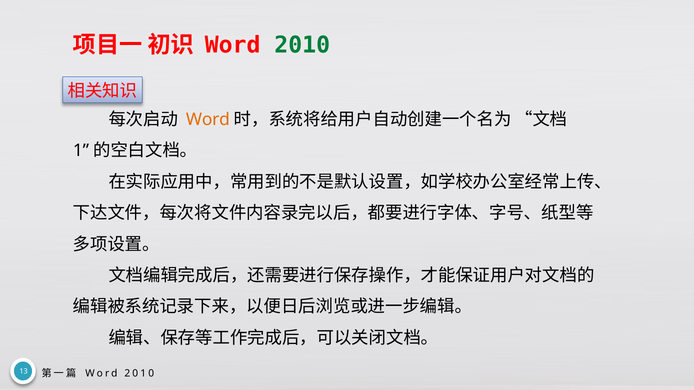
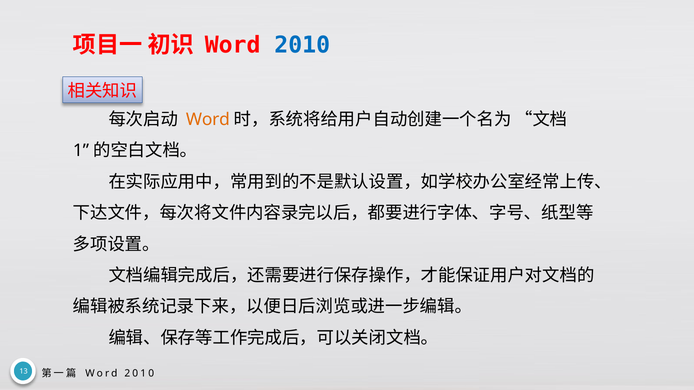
2010 colour: green -> blue (302, 45)
